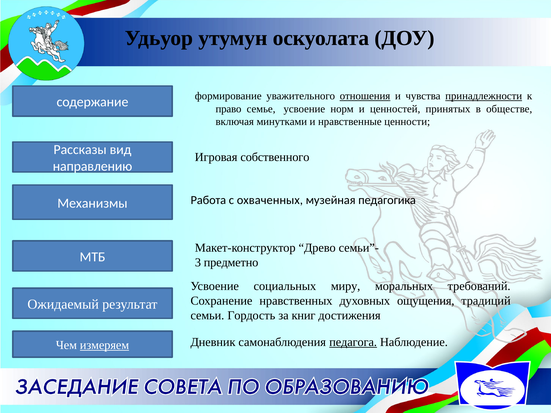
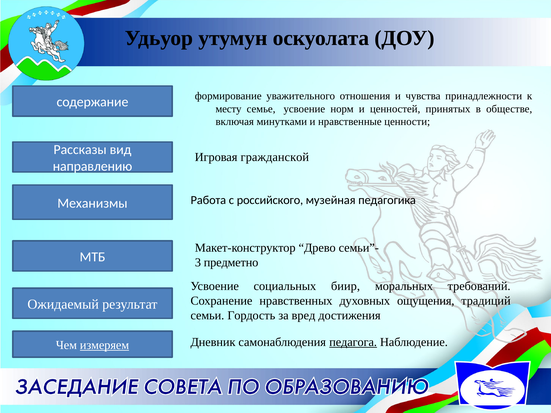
отношения underline: present -> none (365, 96)
принадлежности underline: present -> none (484, 96)
право: право -> месту (229, 109)
собственного: собственного -> гражданской (275, 157)
охваченных: охваченных -> российского (270, 200)
миру: миру -> биир (346, 286)
книг: книг -> вред (303, 316)
